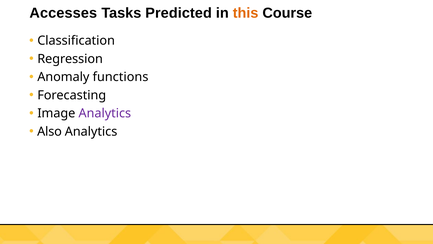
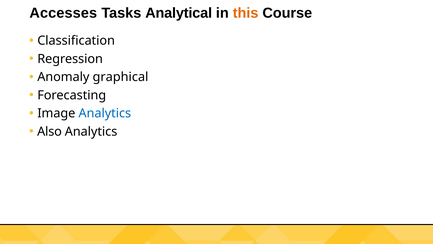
Predicted: Predicted -> Analytical (179, 13)
functions: functions -> graphical (121, 77)
Analytics colour: purple -> blue (105, 113)
